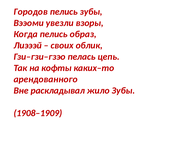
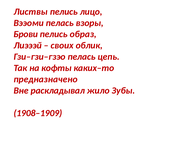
Городов: Городов -> Листвы (31, 12)
пелись зубы: зубы -> лицо (91, 12)
Вээоми увезли: увезли -> пелась (60, 23)
Когда: Когда -> Брови (26, 34)
арендованного: арендованного -> предназначено (46, 79)
